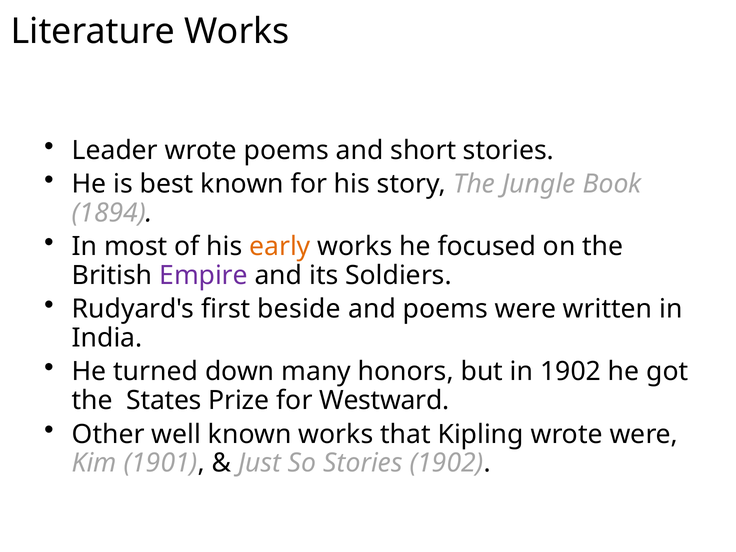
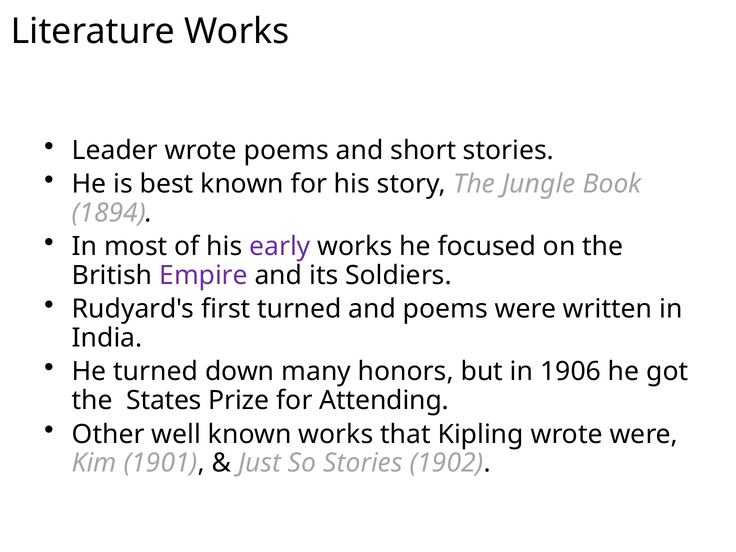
early colour: orange -> purple (280, 247)
first beside: beside -> turned (299, 309)
in 1902: 1902 -> 1906 (571, 372)
Westward: Westward -> Attending (384, 400)
